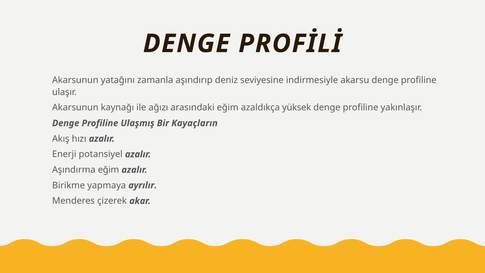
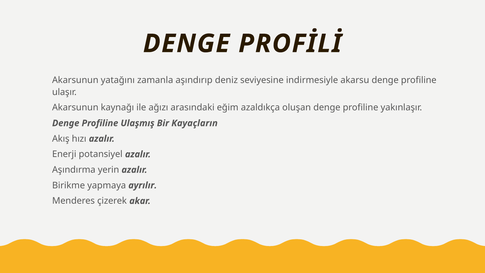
yüksek: yüksek -> oluşan (297, 108)
Aşındırma eğim: eğim -> yerin (108, 170)
